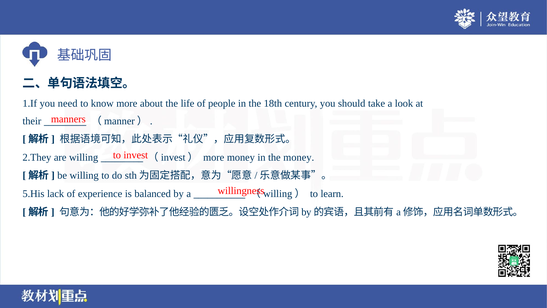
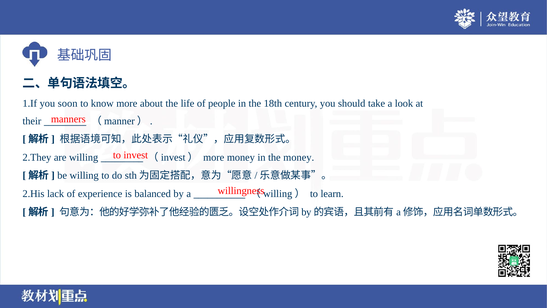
need: need -> soon (68, 103)
5.His: 5.His -> 2.His (33, 194)
